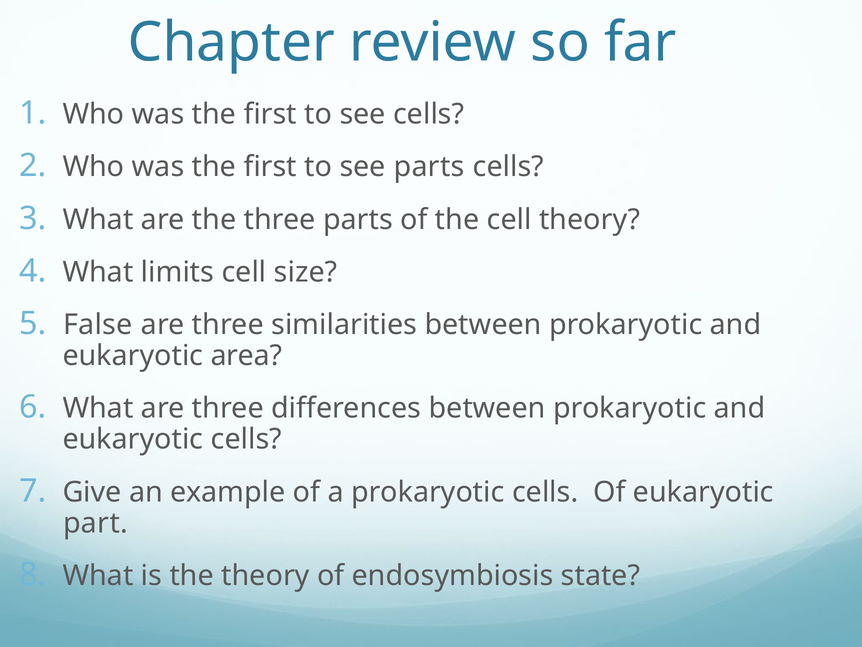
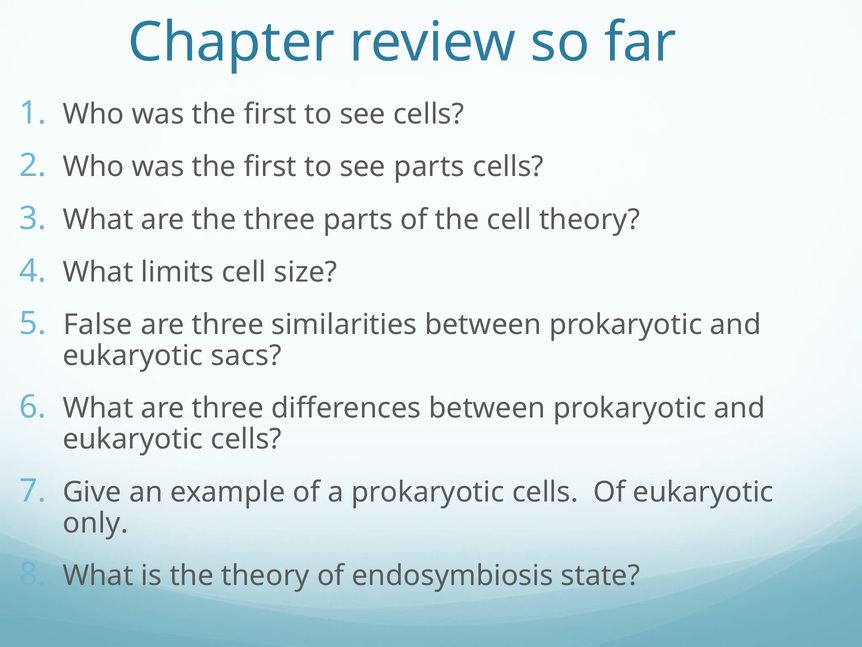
area: area -> sacs (246, 356)
part: part -> only (95, 523)
